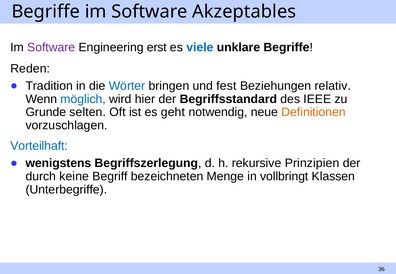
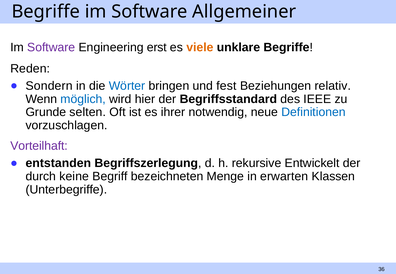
Akzeptables: Akzeptables -> Allgemeiner (244, 12)
viele colour: blue -> orange (200, 47)
Tradition: Tradition -> Sondern (49, 86)
geht: geht -> ihrer (173, 112)
Definitionen colour: orange -> blue (314, 112)
Vorteilhaft colour: blue -> purple (39, 146)
wenigstens: wenigstens -> entstanden (58, 163)
Prinzipien: Prinzipien -> Entwickelt (312, 163)
vollbringt: vollbringt -> erwarten (284, 176)
